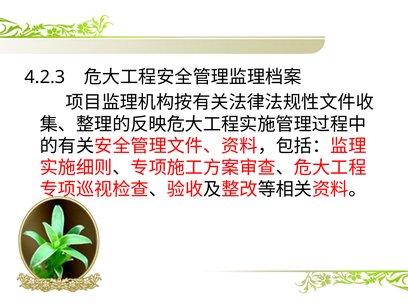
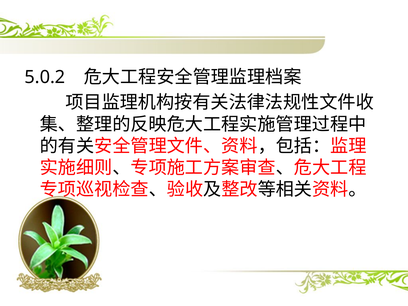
4.2.3: 4.2.3 -> 5.0.2 (45, 77)
